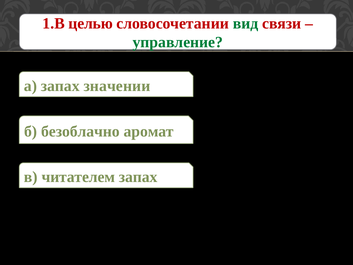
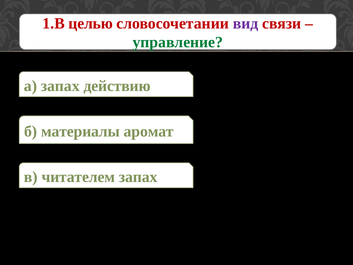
вид colour: green -> purple (246, 23)
значении: значении -> действию (117, 86)
безоблачно: безоблачно -> материалы (80, 131)
